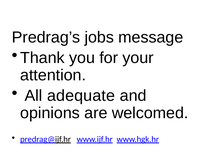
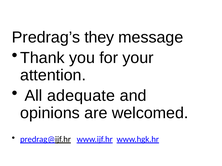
jobs: jobs -> they (99, 37)
